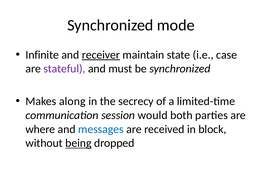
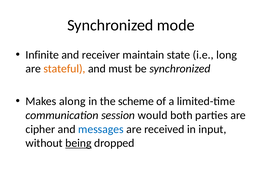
receiver underline: present -> none (101, 55)
case: case -> long (227, 55)
stateful colour: purple -> orange (64, 69)
secrecy: secrecy -> scheme (136, 102)
where: where -> cipher (40, 130)
block: block -> input (212, 130)
